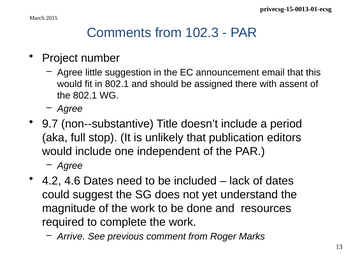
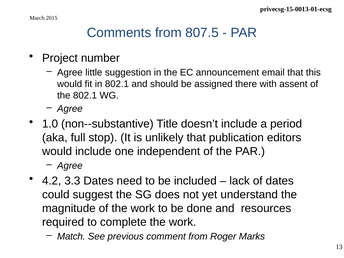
102.3: 102.3 -> 807.5 (202, 33)
9.7: 9.7 -> 1.0 (50, 124)
4.6: 4.6 -> 3.3 (72, 181)
Arrive: Arrive -> Match (71, 236)
